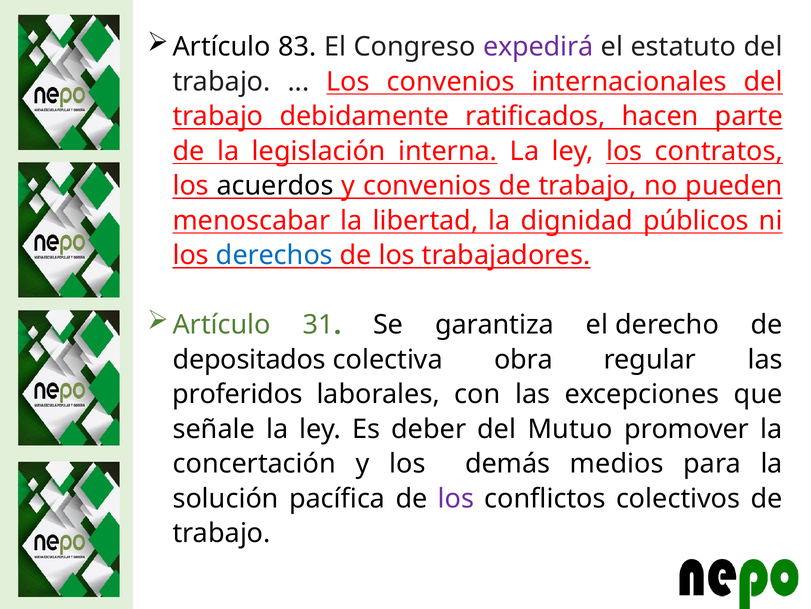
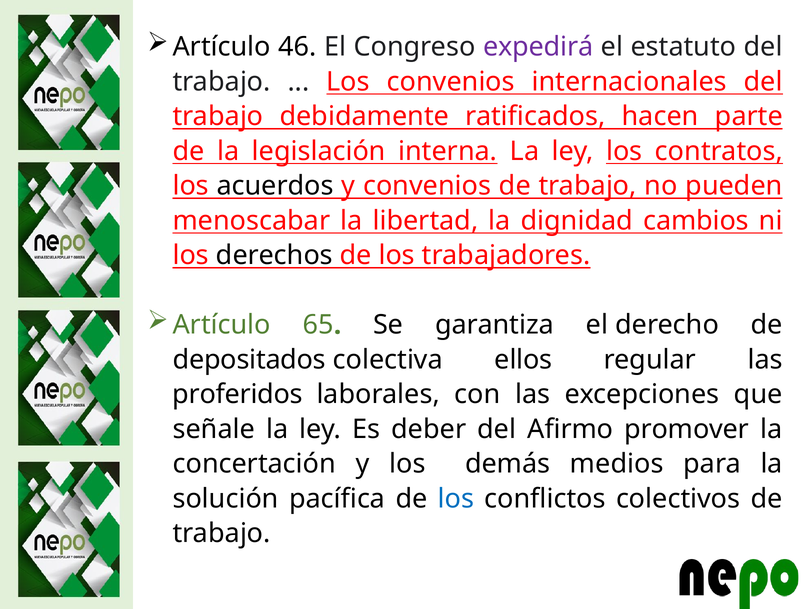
83: 83 -> 46 (297, 47)
públicos: públicos -> cambios (696, 220)
derechos colour: blue -> black (274, 255)
31: 31 -> 65 (318, 325)
obra: obra -> ellos (523, 359)
Mutuo: Mutuo -> Afirmo (570, 429)
los colour: purple -> blue (456, 498)
